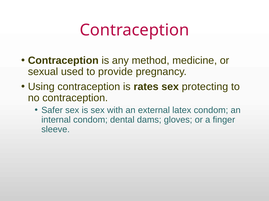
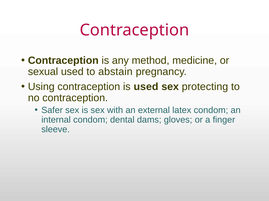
provide: provide -> abstain (115, 72)
is rates: rates -> used (146, 87)
